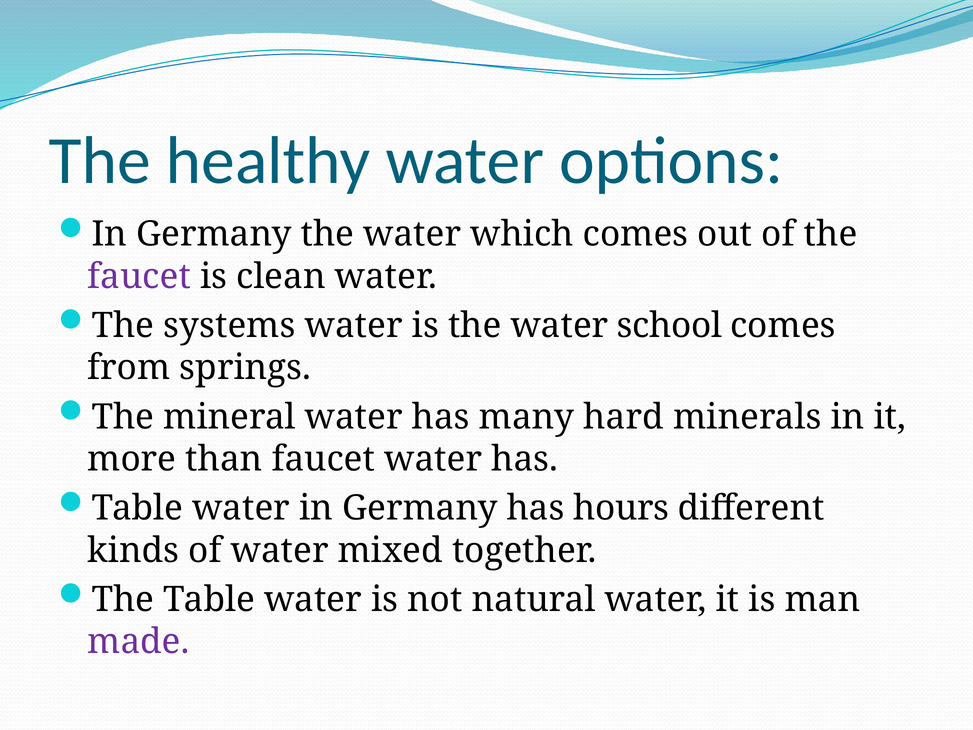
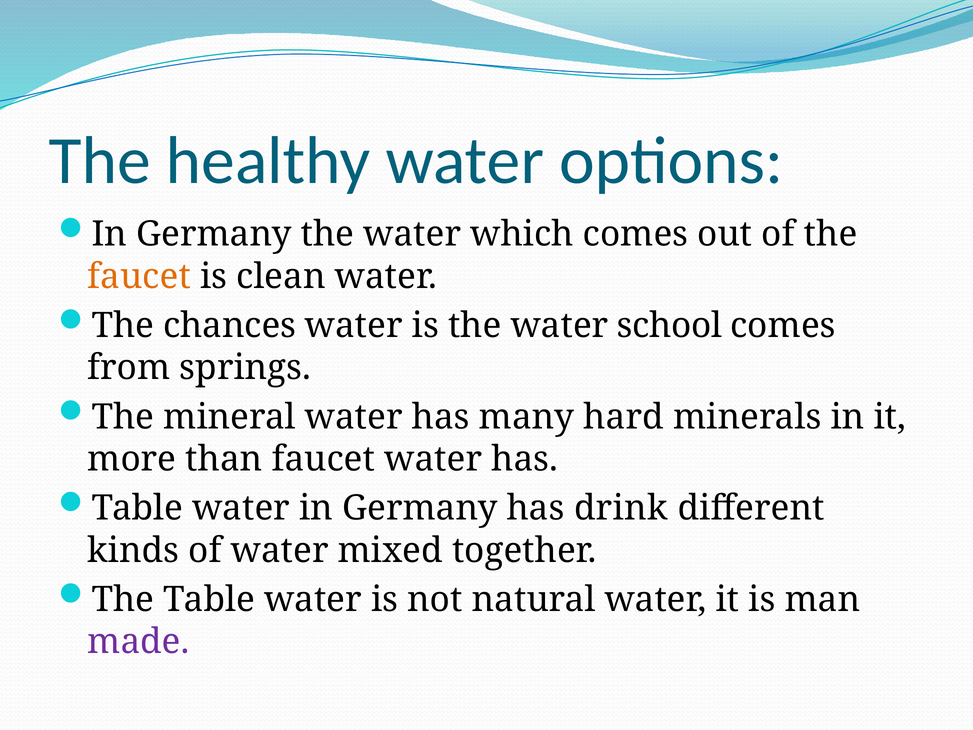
faucet colour: purple -> orange (139, 276)
systems: systems -> chances (230, 326)
hours: hours -> drink (621, 508)
